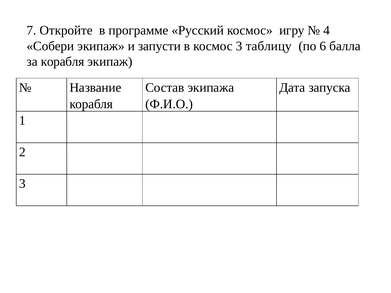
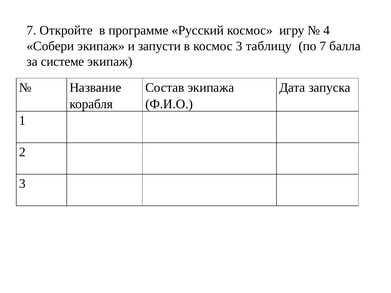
по 6: 6 -> 7 (323, 46)
за корабля: корабля -> системе (63, 62)
